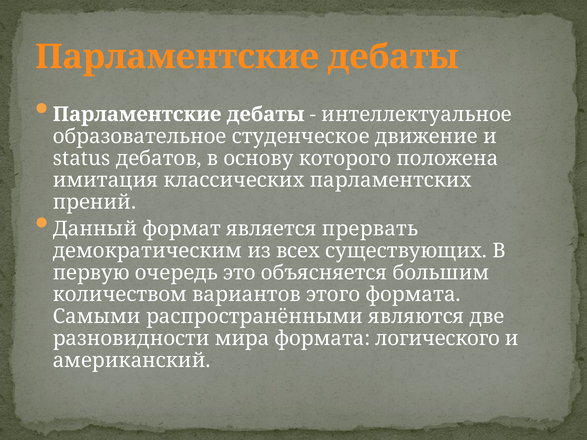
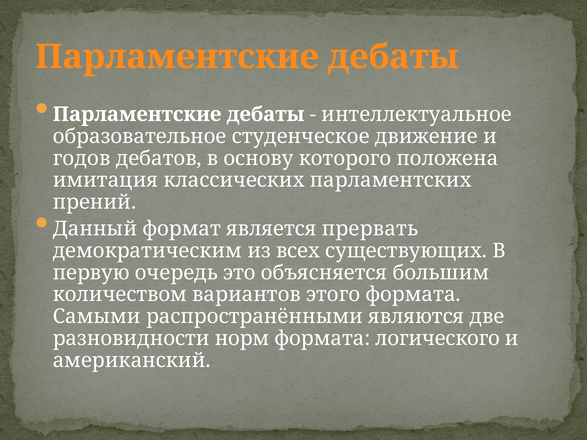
status: status -> годов (82, 158)
мира: мира -> норм (242, 339)
